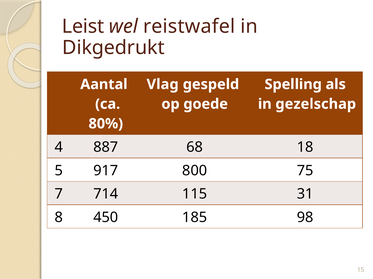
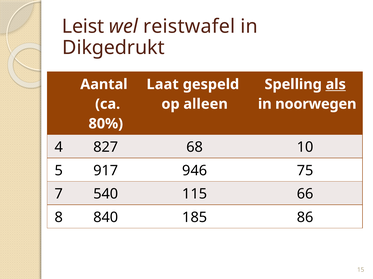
Vlag: Vlag -> Laat (163, 85)
als underline: none -> present (336, 85)
goede: goede -> alleen (206, 104)
gezelschap: gezelschap -> noorwegen (316, 104)
887: 887 -> 827 (106, 147)
18: 18 -> 10 (305, 147)
800: 800 -> 946 (195, 171)
714: 714 -> 540 (106, 194)
31: 31 -> 66 (305, 194)
450: 450 -> 840 (106, 218)
98: 98 -> 86 (305, 218)
